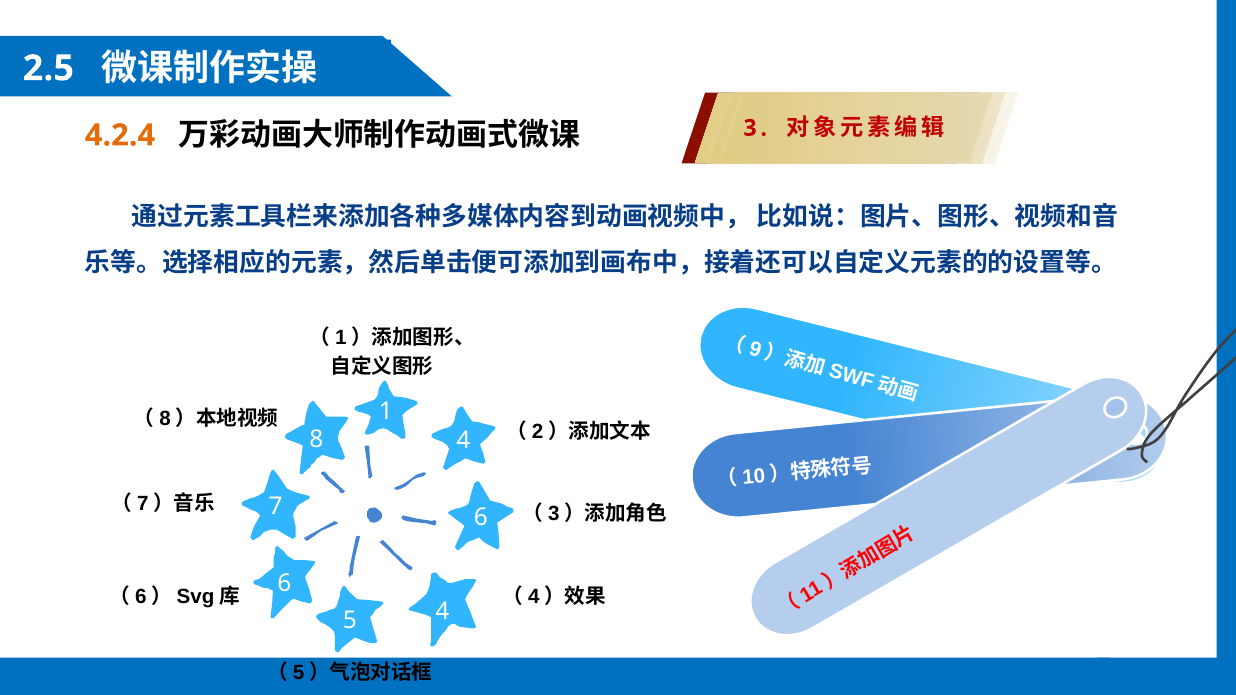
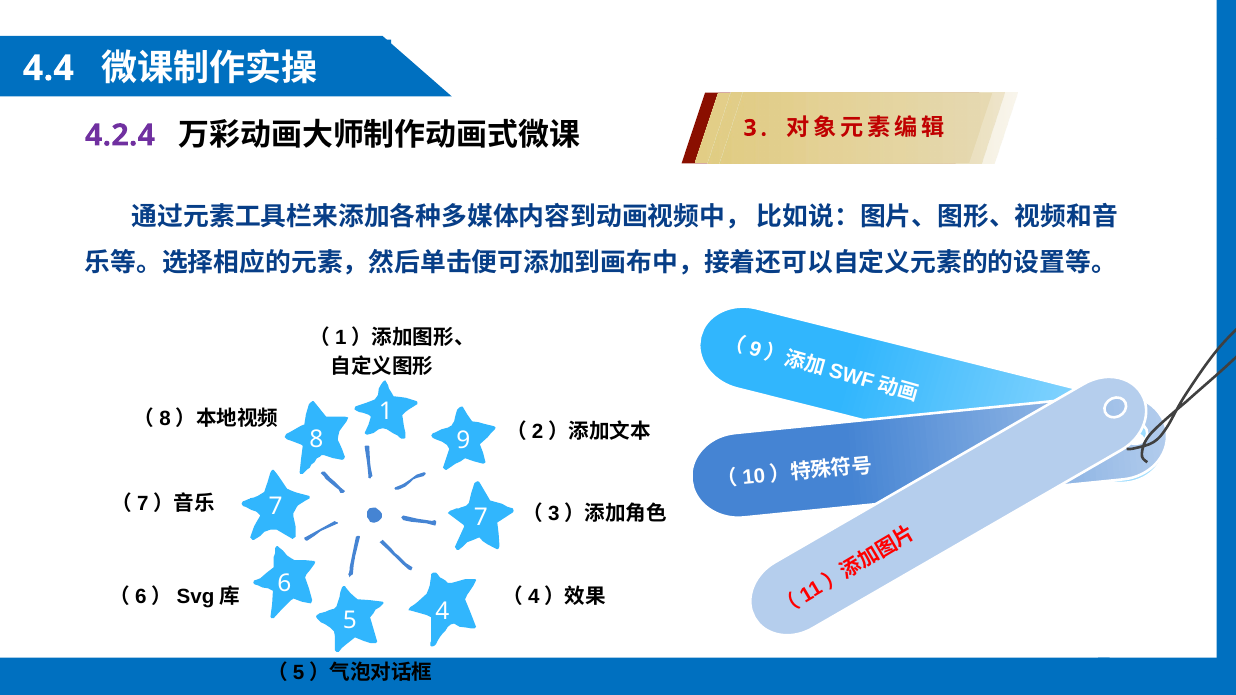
2.5: 2.5 -> 4.4 (48, 68)
4.2.4 colour: orange -> purple (120, 135)
8 4: 4 -> 9 (463, 440)
7 6: 6 -> 7 (481, 517)
